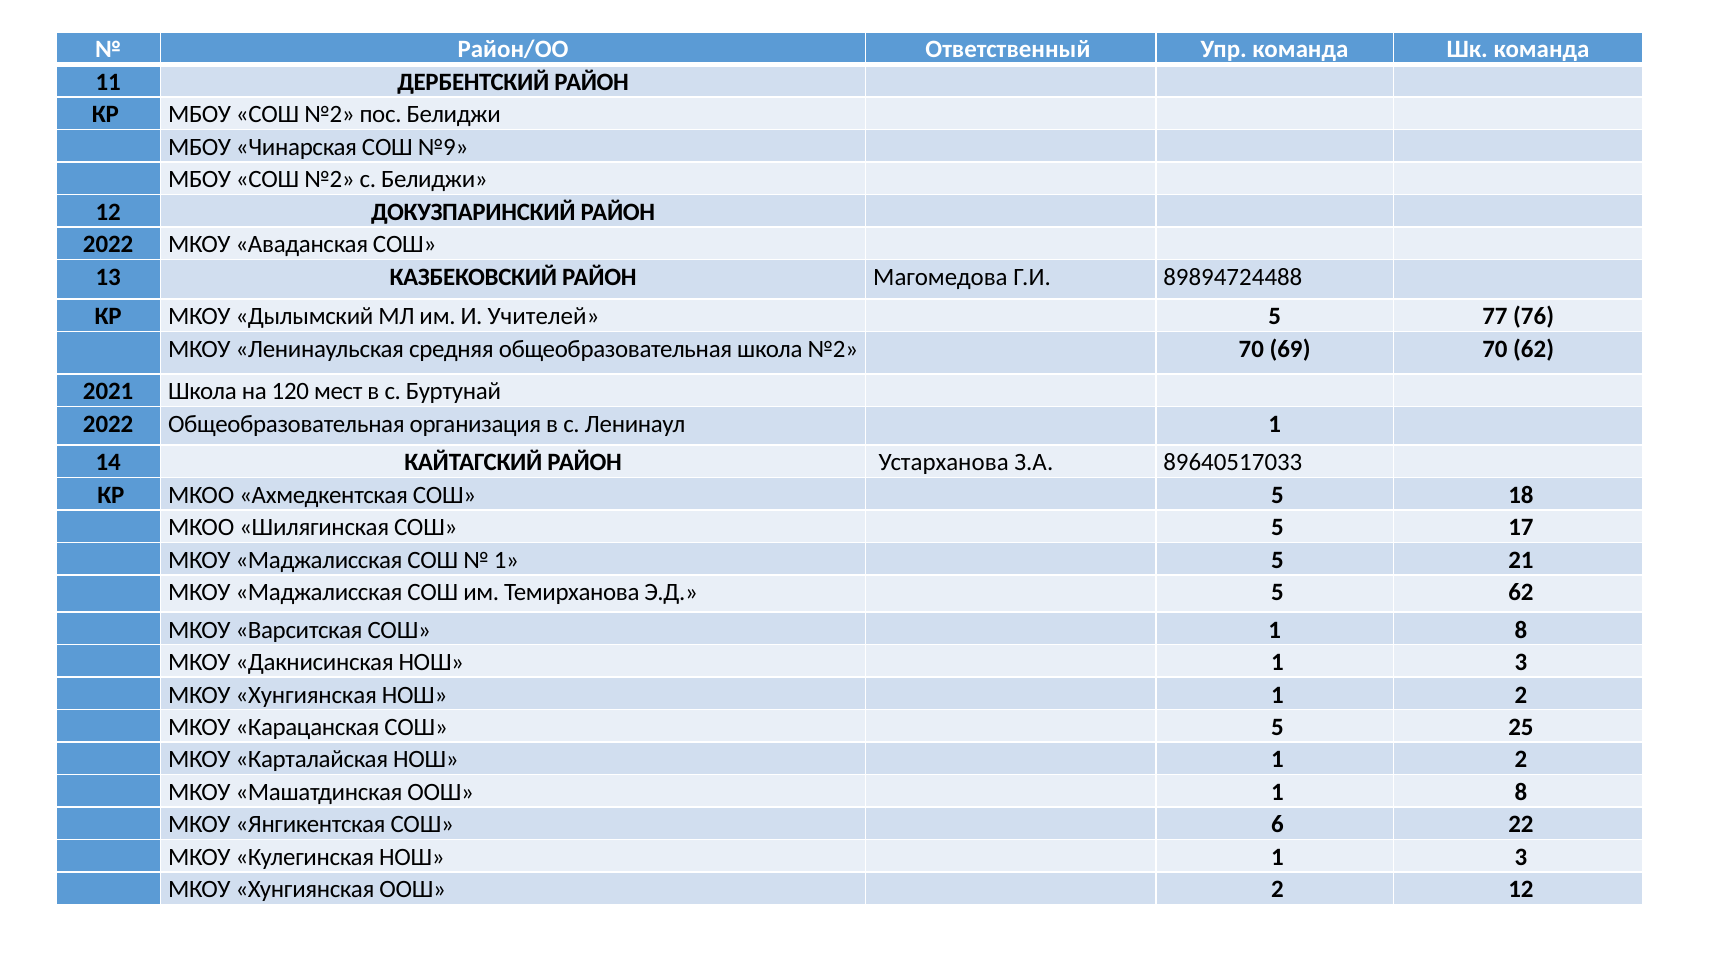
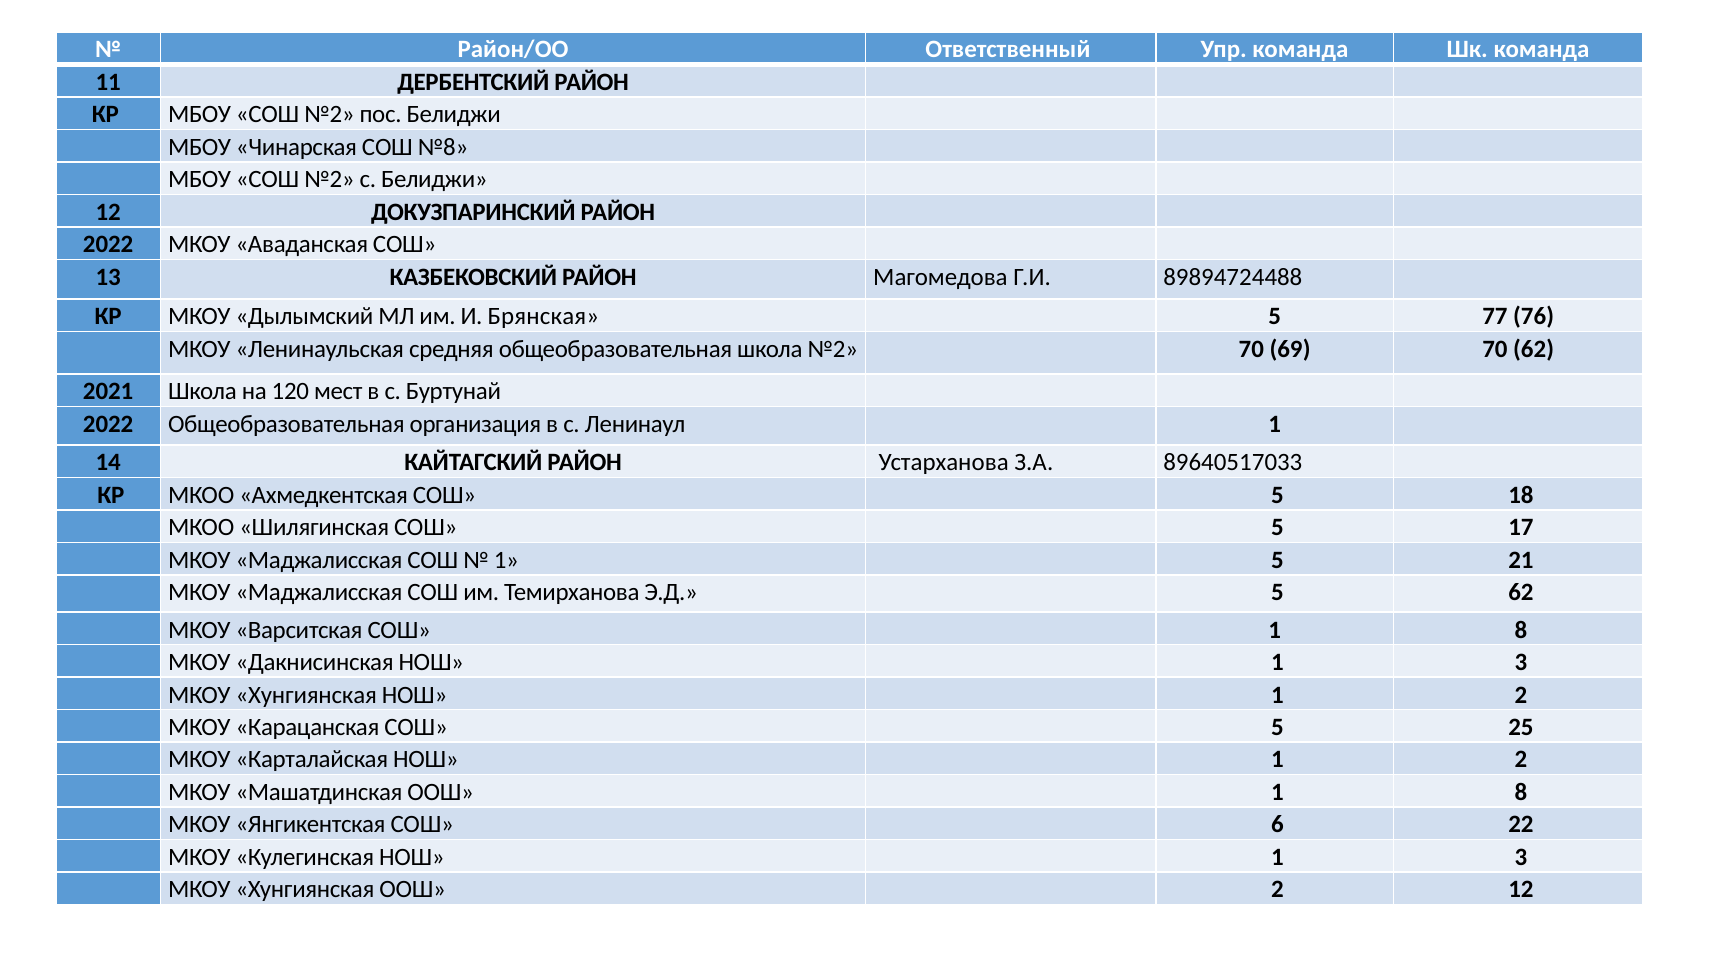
№9: №9 -> №8 (443, 147)
Учителей: Учителей -> Брянская (543, 317)
